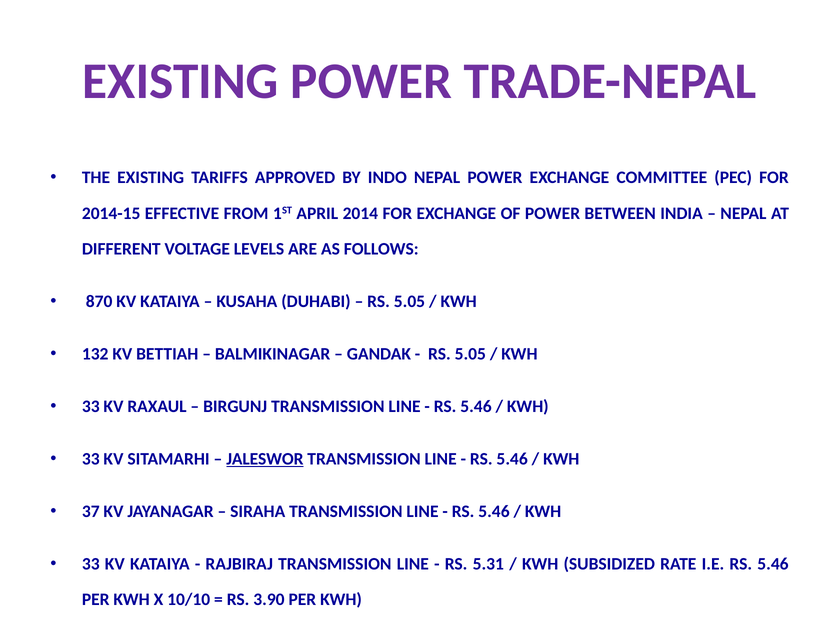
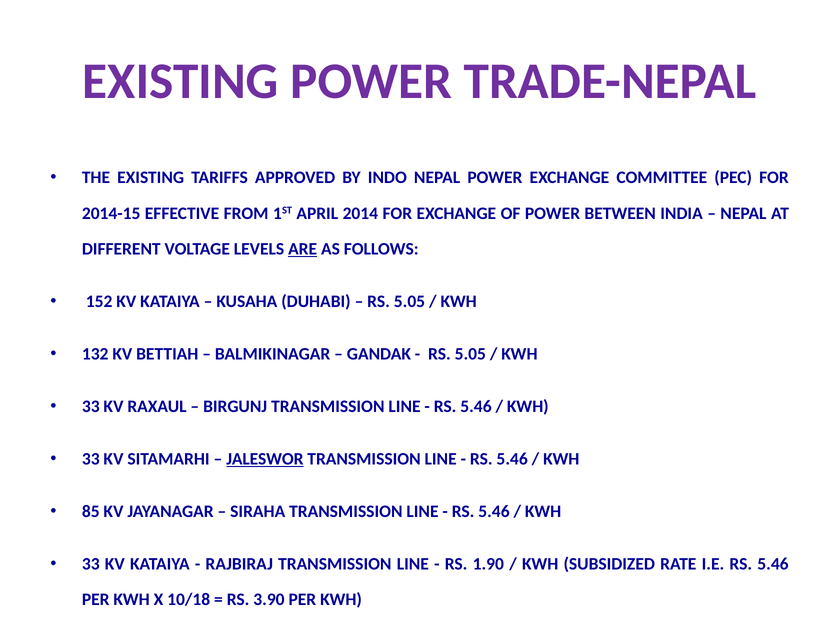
ARE underline: none -> present (303, 249)
870: 870 -> 152 (99, 301)
37: 37 -> 85 (91, 511)
5.31: 5.31 -> 1.90 (488, 564)
10/10: 10/10 -> 10/18 (189, 600)
